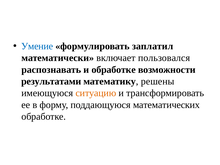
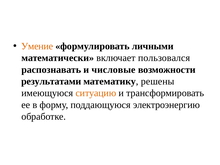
Умение colour: blue -> orange (37, 46)
заплатил: заплатил -> личными (153, 46)
и обработке: обработке -> числовые (114, 70)
математических: математических -> электроэнергию (166, 105)
